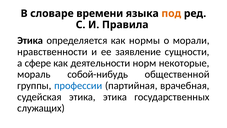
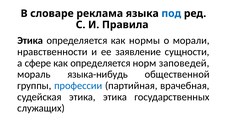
времени: времени -> реклама (100, 13)
под colour: orange -> blue (171, 13)
как деятельности: деятельности -> определяется (100, 63)
некоторые: некоторые -> заповедей (184, 63)
собой-нибудь: собой-нибудь -> языка-нибудь (98, 74)
